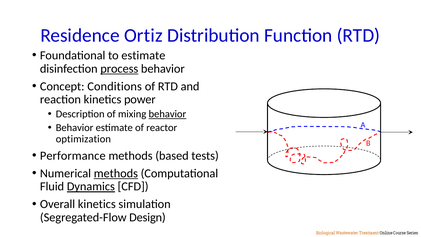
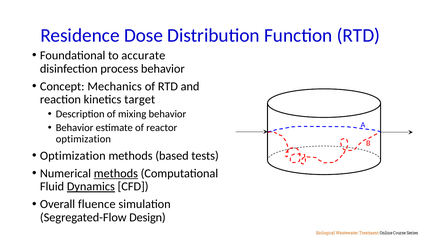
Ortiz: Ortiz -> Dose (143, 35)
to estimate: estimate -> accurate (143, 55)
process underline: present -> none (119, 69)
Conditions: Conditions -> Mechanics (115, 86)
power: power -> target (140, 99)
behavior underline: present -> none (167, 114)
Performance: Performance -> Optimization (73, 156)
Overall kinetics: kinetics -> fluence (97, 204)
